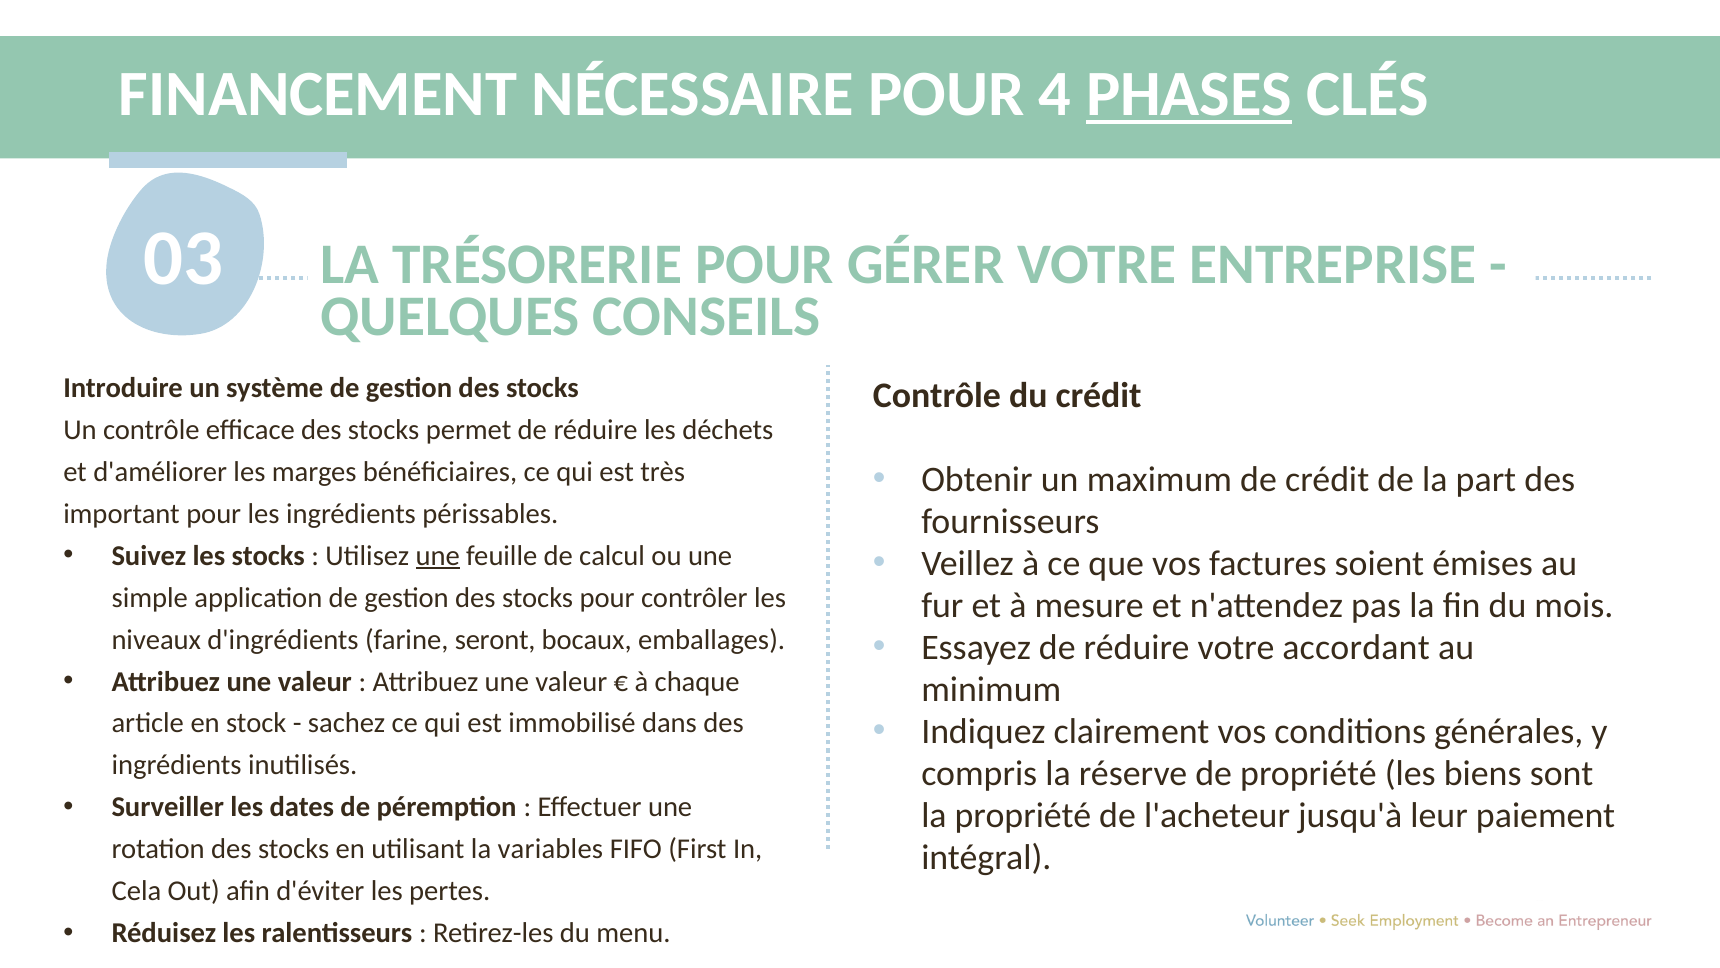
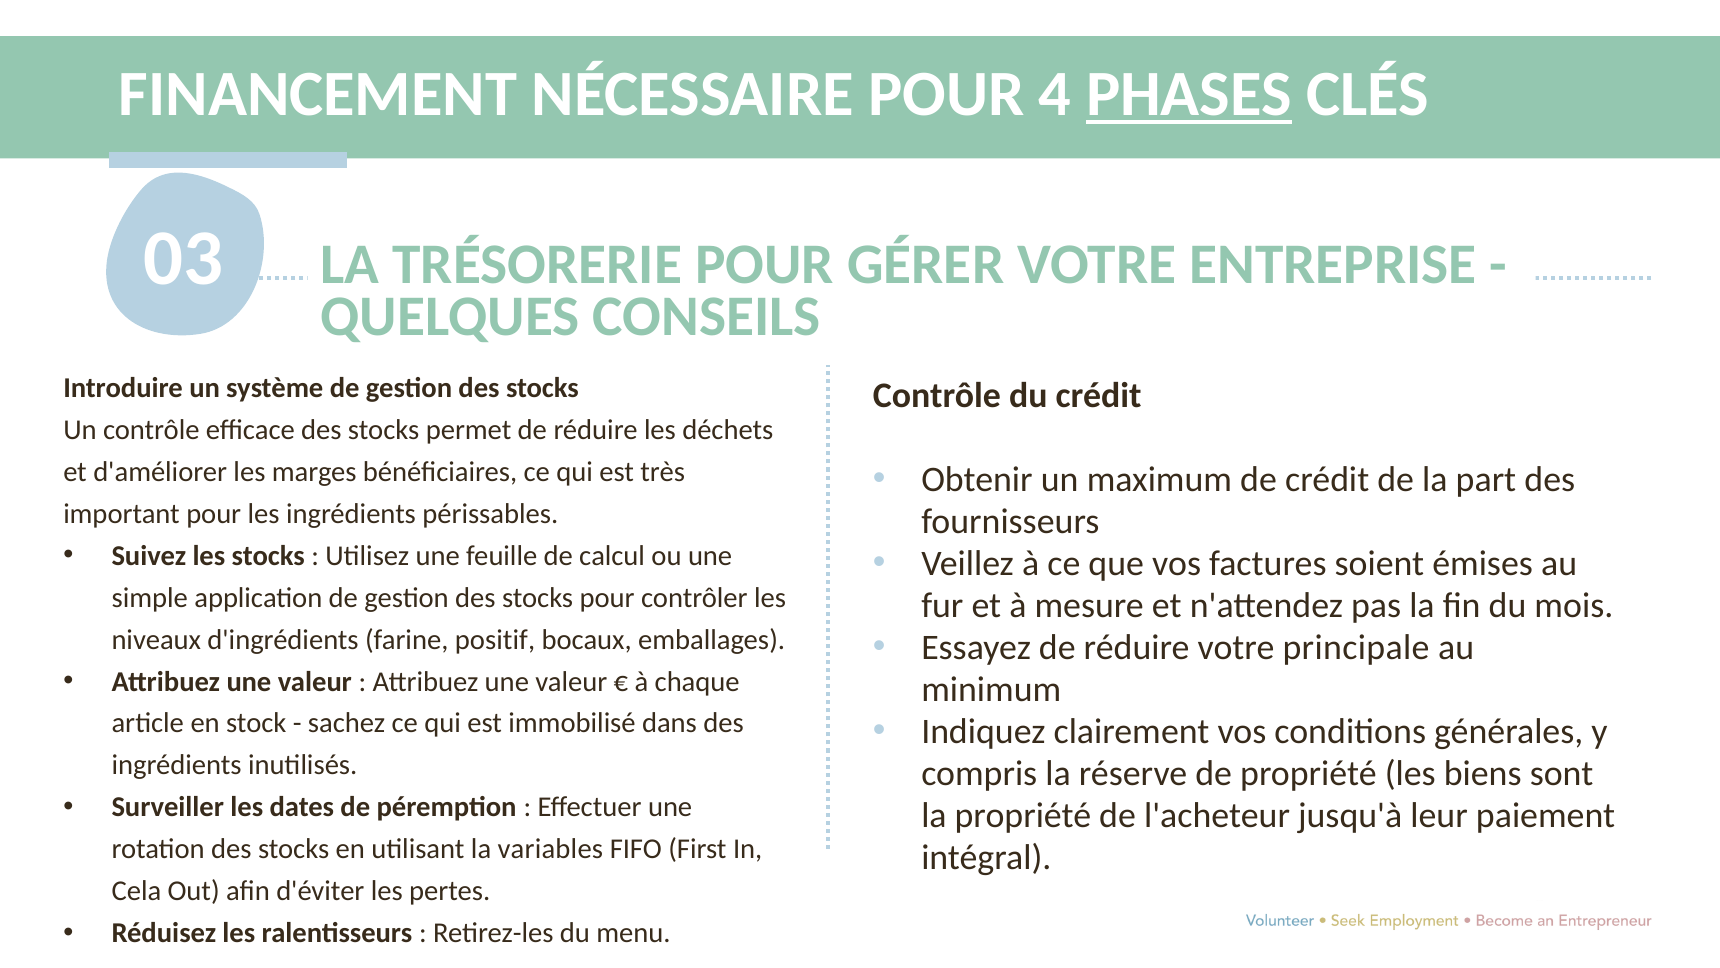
une underline: present -> none (438, 555)
seront: seront -> positif (495, 639)
accordant: accordant -> principale (1356, 647)
